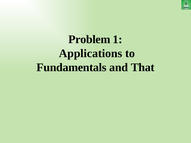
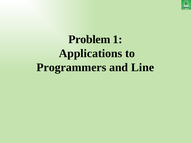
Fundamentals: Fundamentals -> Programmers (71, 67)
That: That -> Line (143, 67)
